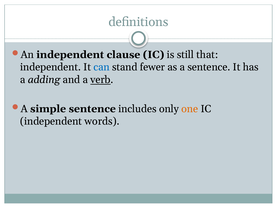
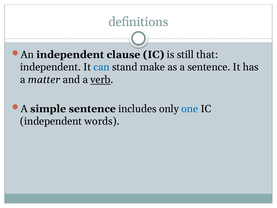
fewer: fewer -> make (152, 67)
adding: adding -> matter (44, 80)
one colour: orange -> blue (190, 109)
